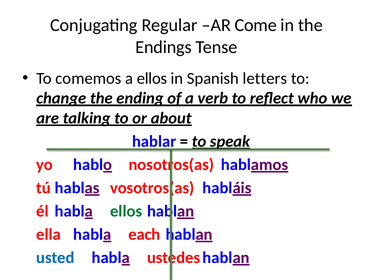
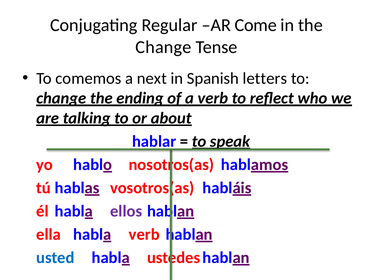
Endings: Endings -> Change (163, 47)
a ellos: ellos -> next (152, 78)
ellos colour: green -> purple (126, 211)
habla each: each -> verb (144, 234)
